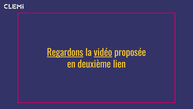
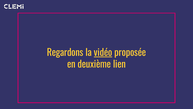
Regardons underline: present -> none (65, 53)
